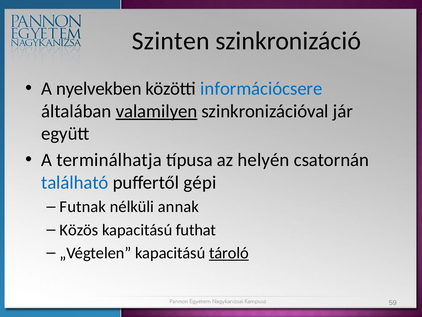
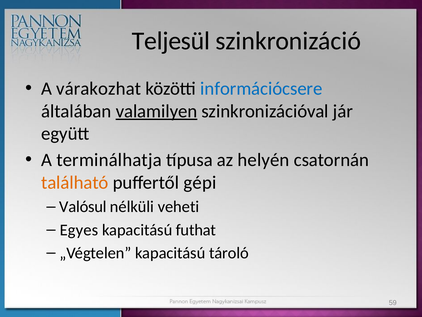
Szinten: Szinten -> Teljesül (171, 41)
nyelvekben: nyelvekben -> várakozhat (99, 89)
található colour: blue -> orange (75, 182)
Futnak: Futnak -> Valósul (83, 207)
annak: annak -> veheti (178, 207)
Közös: Közös -> Egyes (79, 230)
tároló underline: present -> none (229, 253)
